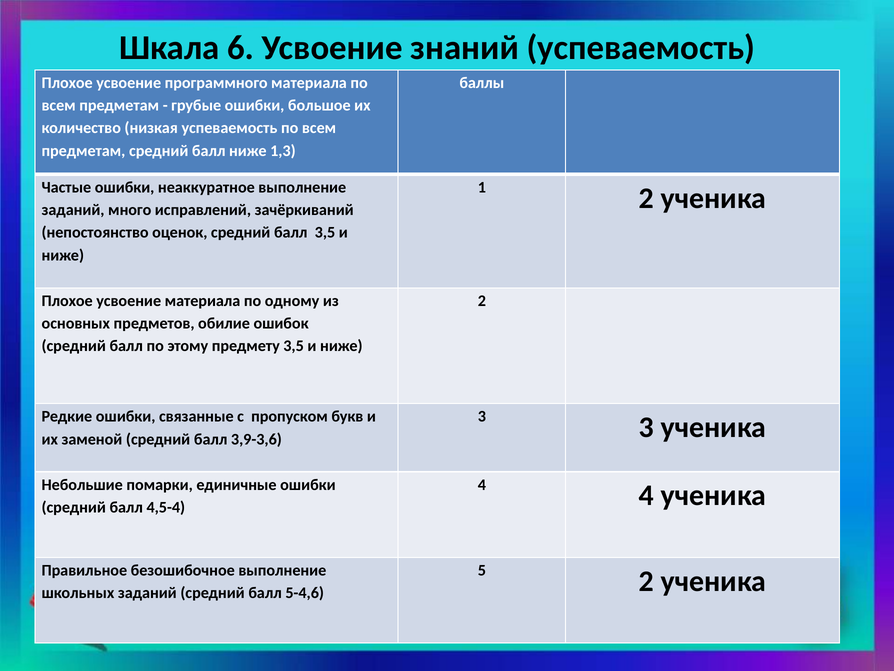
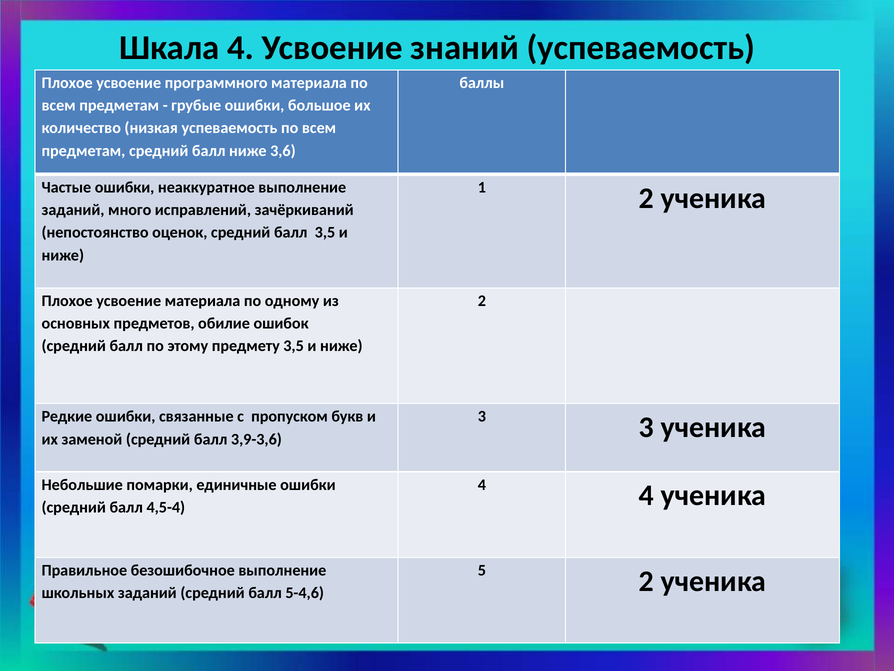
Шкала 6: 6 -> 4 (241, 48)
1,3: 1,3 -> 3,6 (283, 151)
